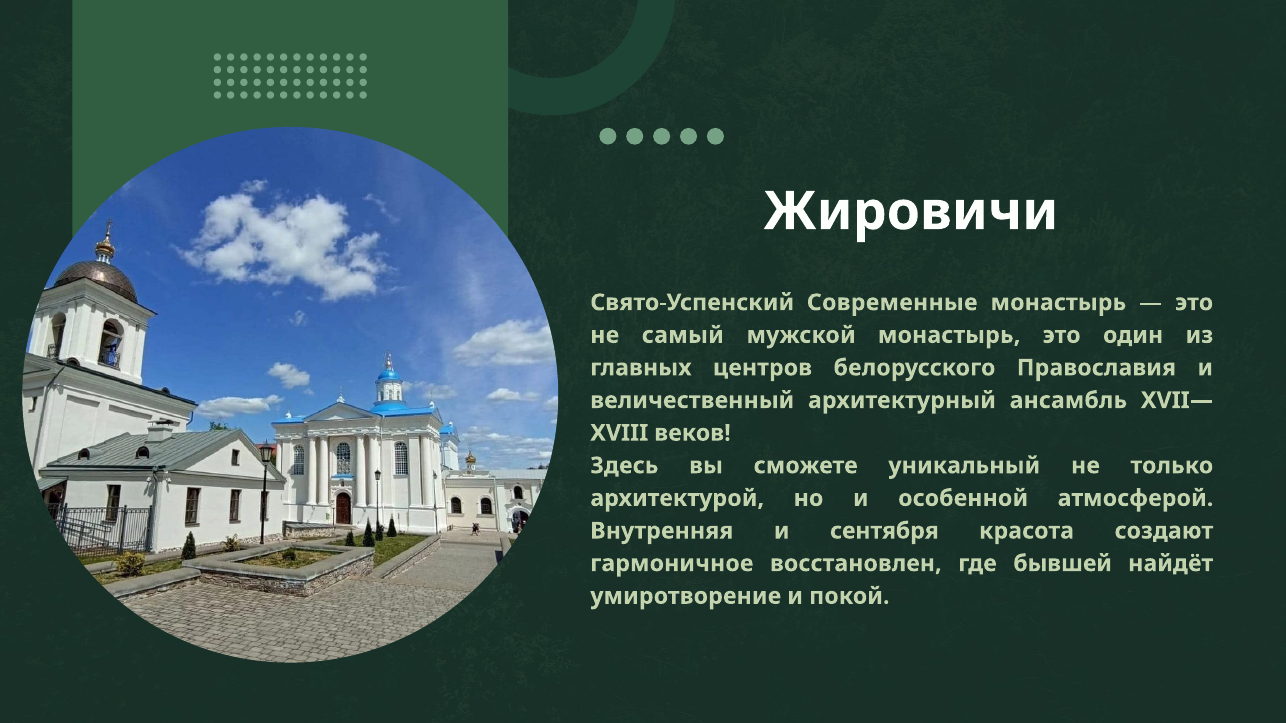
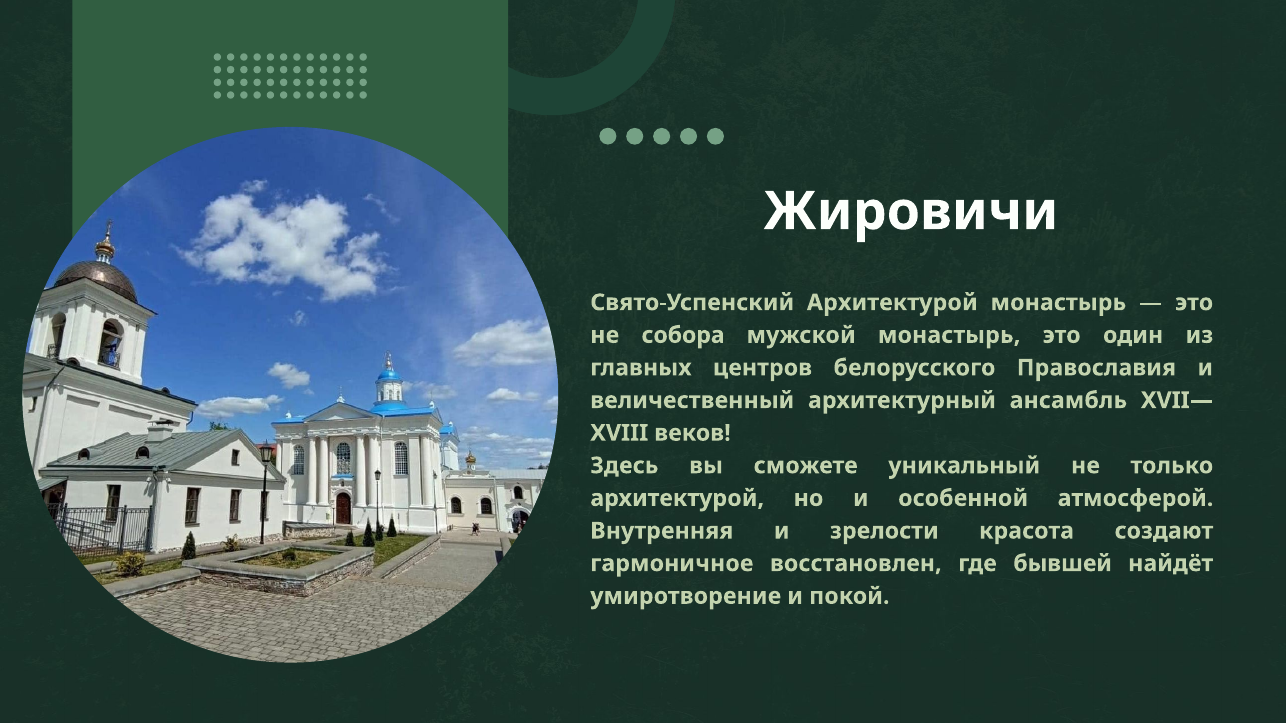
Свято-Успенский Современные: Современные -> Архитектурой (892, 303)
самый: самый -> собора (683, 335)
сентября: сентября -> зрелости (884, 531)
